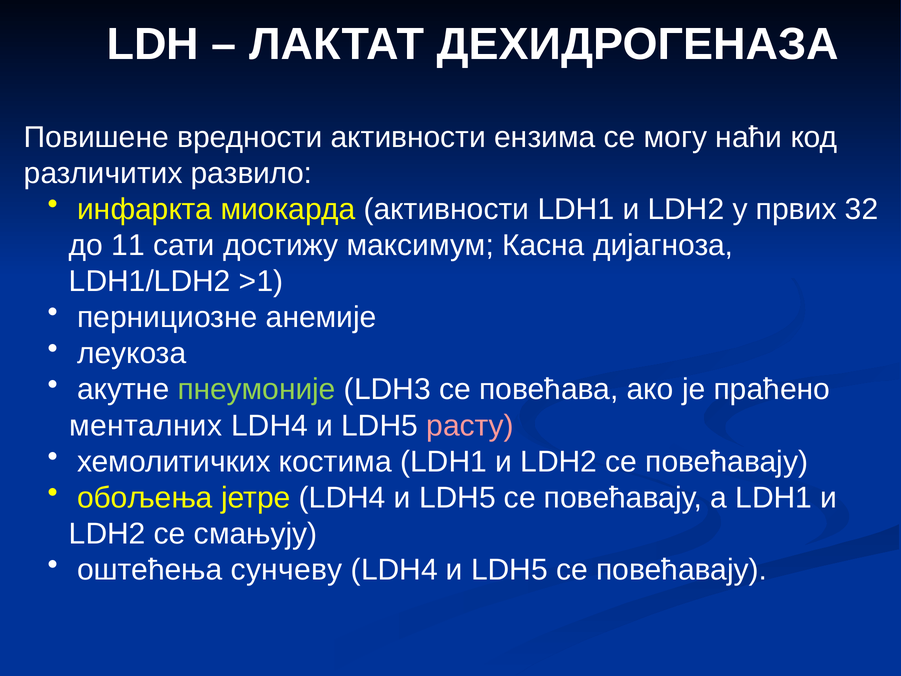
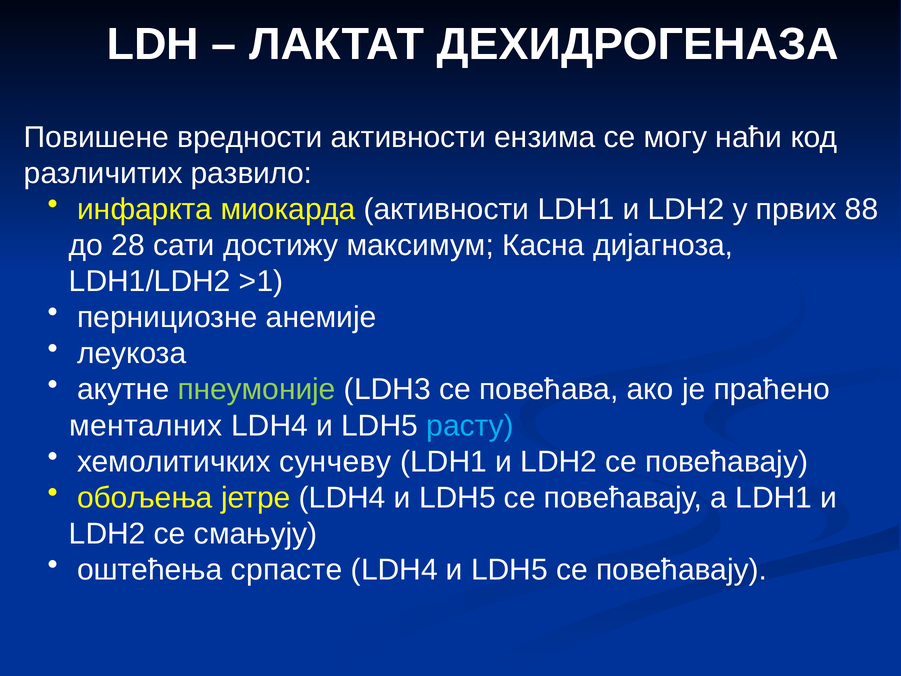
32: 32 -> 88 (862, 209)
11: 11 -> 28 (128, 245)
расту colour: pink -> light blue (470, 425)
костима: костима -> сунчеву (335, 462)
сунчеву: сунчеву -> српасте (287, 570)
